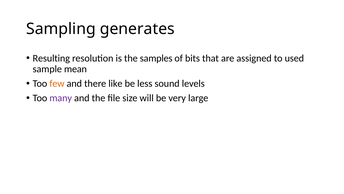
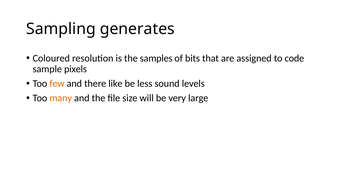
Resulting: Resulting -> Coloured (51, 58)
used: used -> code (294, 58)
mean: mean -> pixels (75, 69)
many colour: purple -> orange (61, 98)
